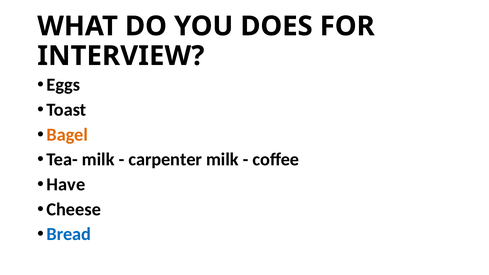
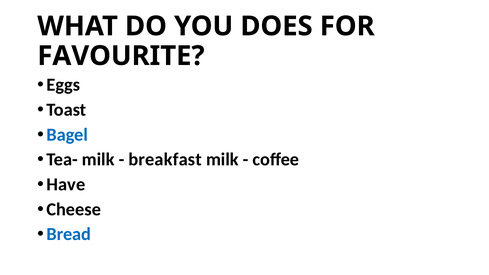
INTERVIEW: INTERVIEW -> FAVOURITE (121, 56)
Bagel colour: orange -> blue (67, 135)
carpenter: carpenter -> breakfast (165, 160)
